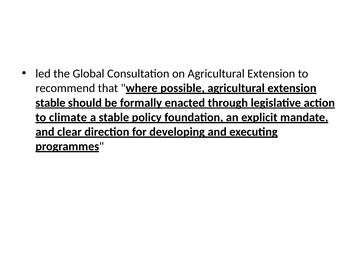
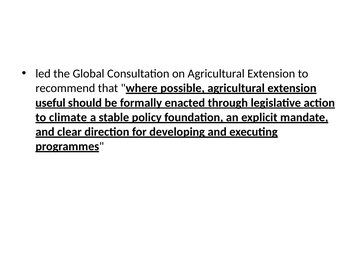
stable: stable -> useful (50, 103)
